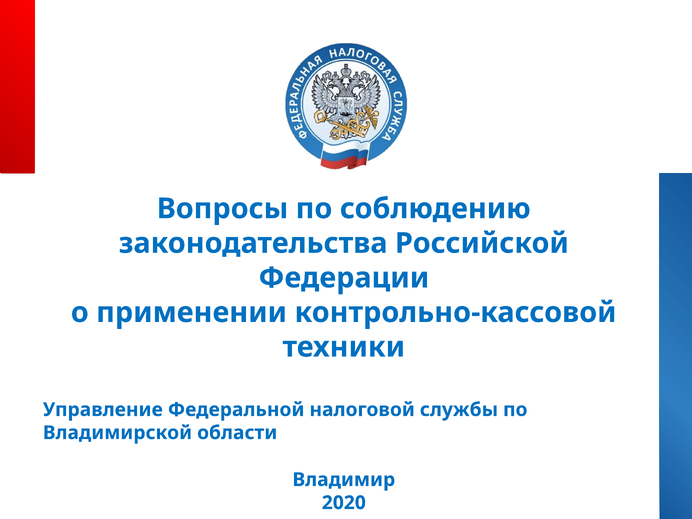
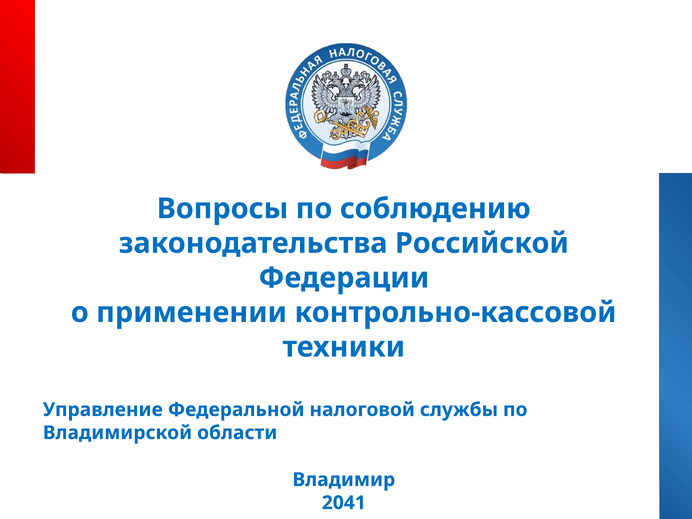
2020: 2020 -> 2041 (344, 503)
